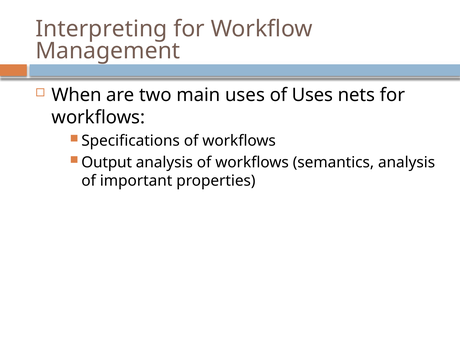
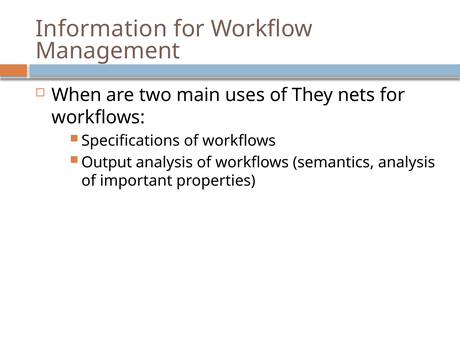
Interpreting: Interpreting -> Information (101, 29)
of Uses: Uses -> They (313, 95)
